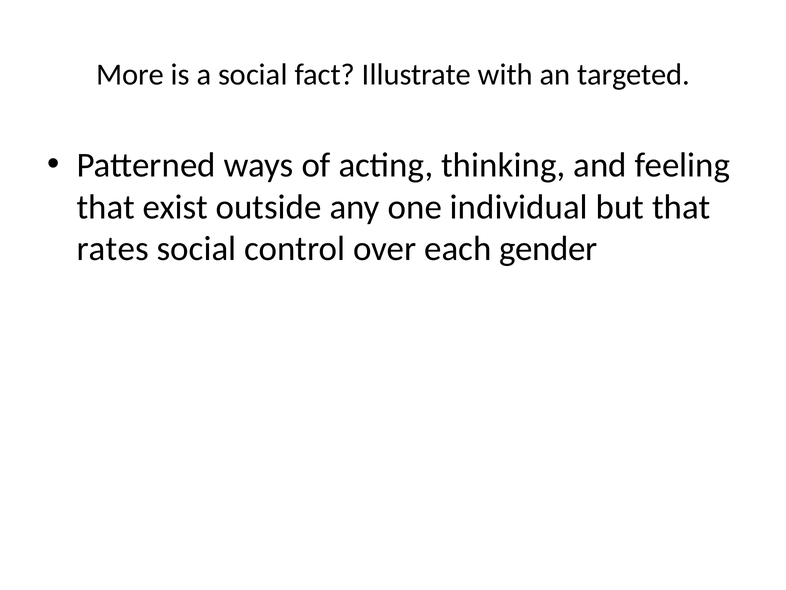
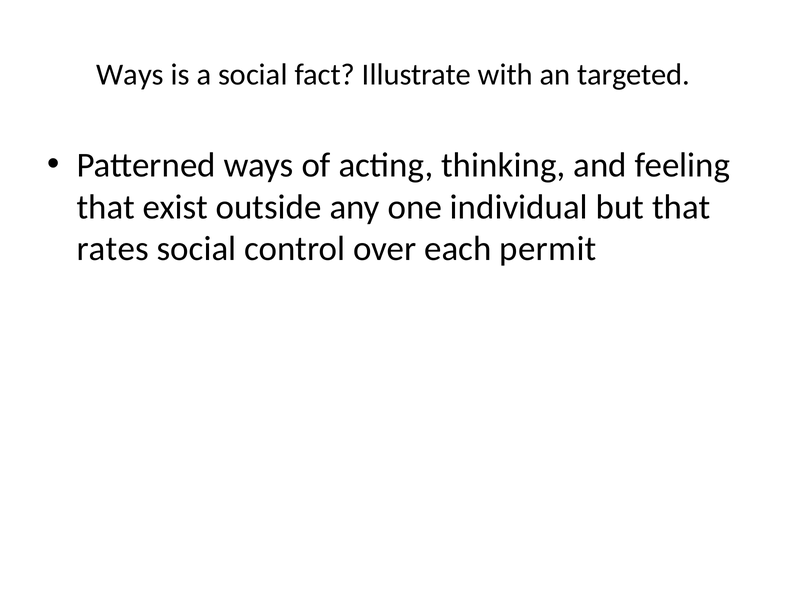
More: More -> Ways (130, 75)
gender: gender -> permit (548, 249)
